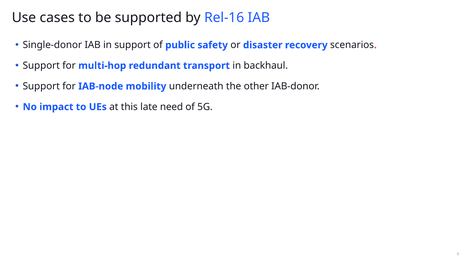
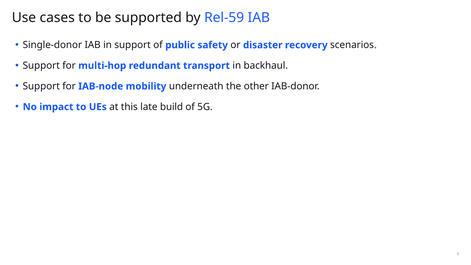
Rel-16: Rel-16 -> Rel-59 (224, 17)
need: need -> build (172, 107)
